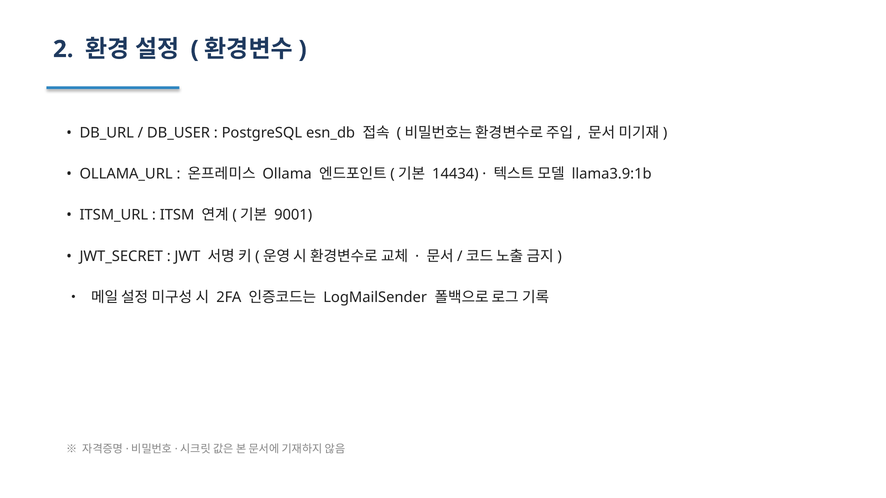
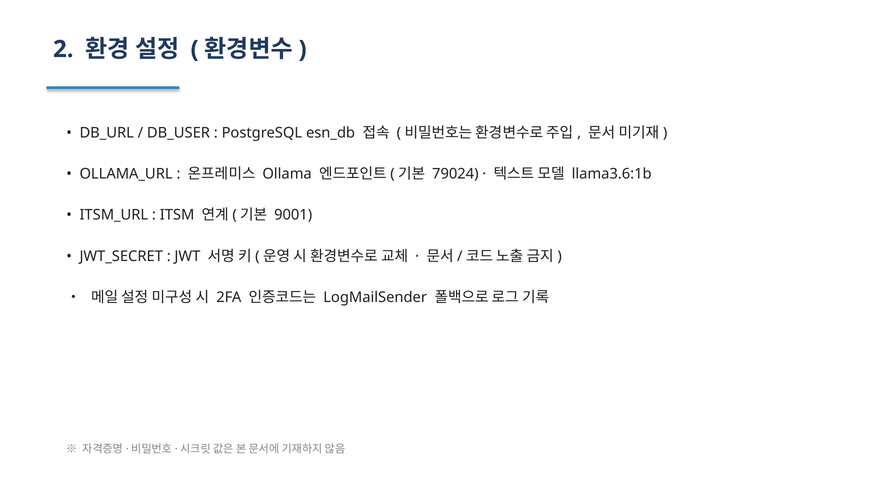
14434: 14434 -> 79024 (455, 174)
llama3.9:1b: llama3.9:1b -> llama3.6:1b (612, 174)
